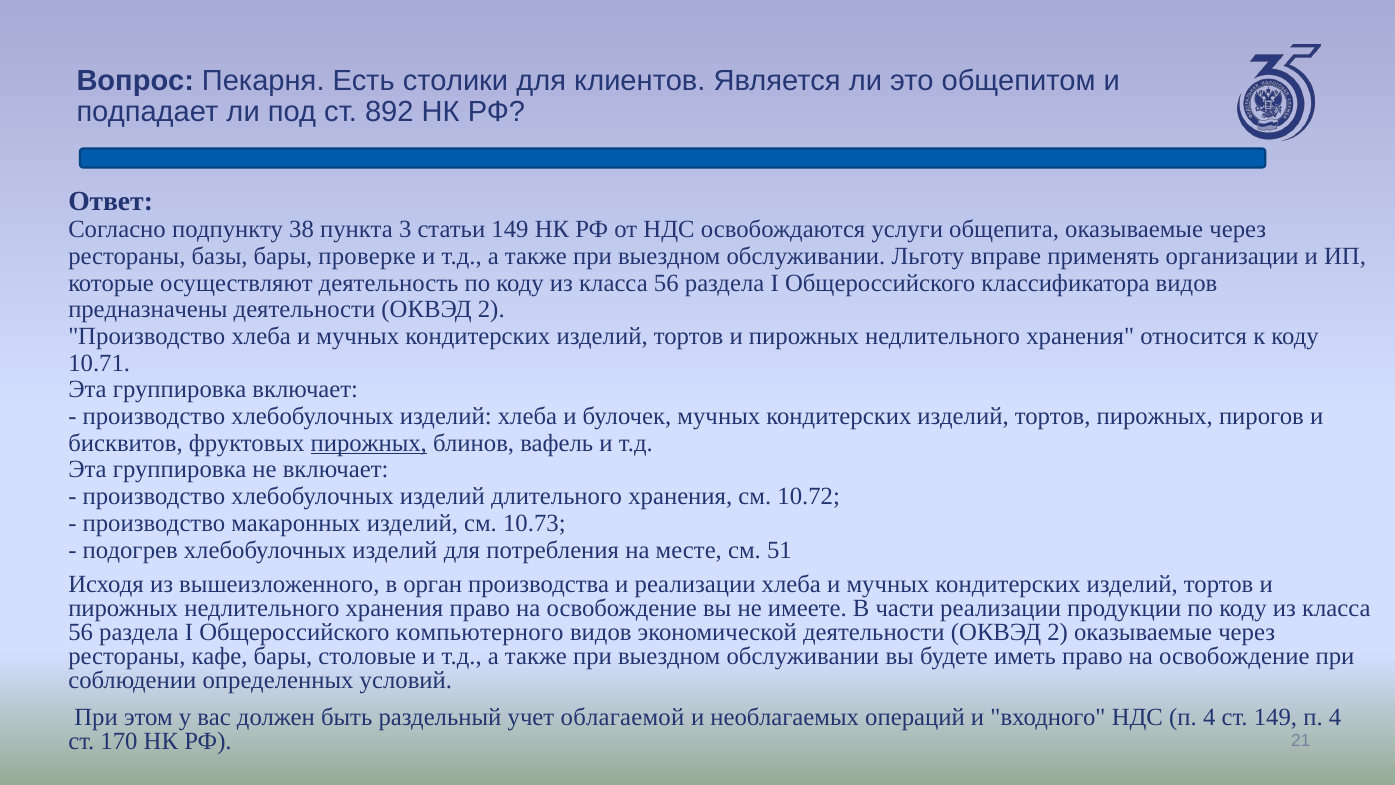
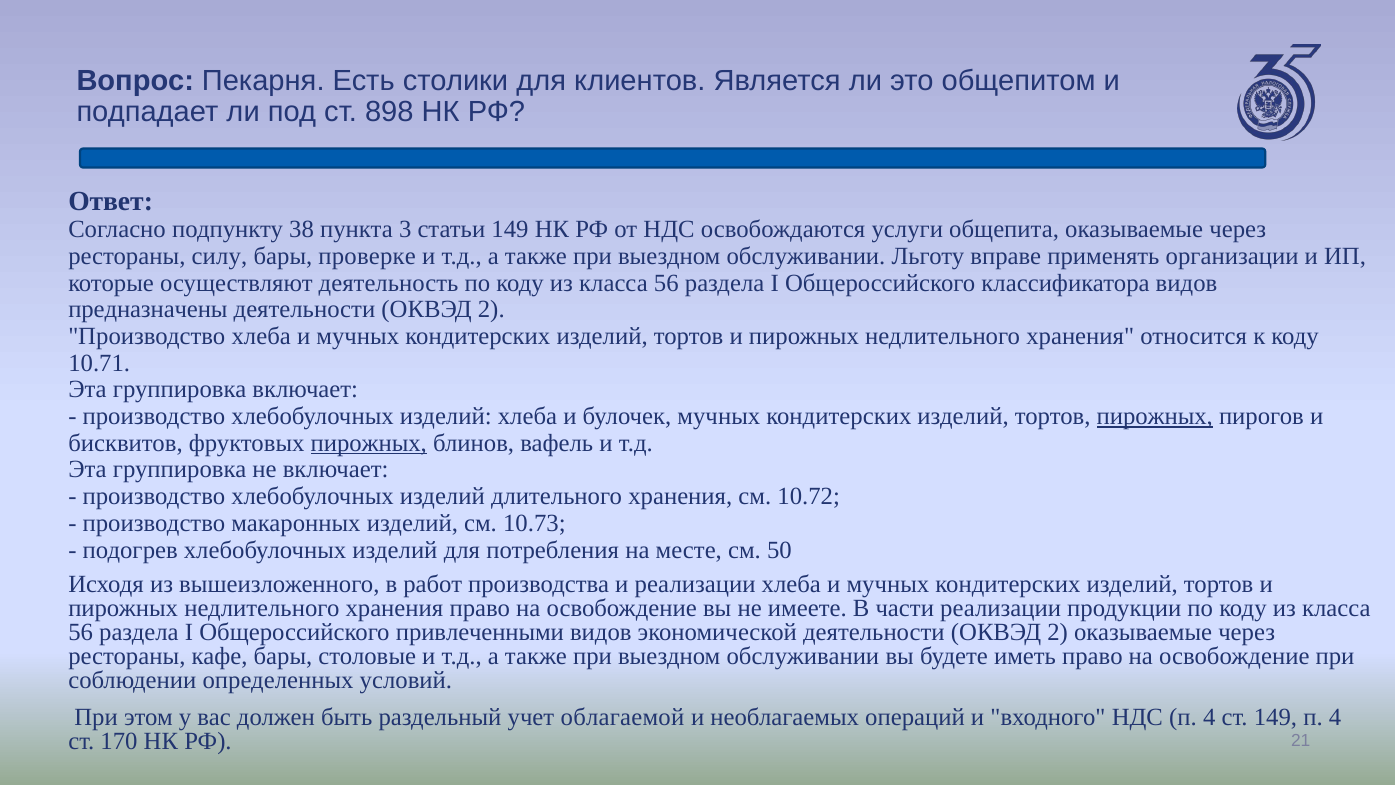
892: 892 -> 898 (389, 112)
базы: базы -> силу (219, 256)
пирожных underline: none -> present (1155, 416)
51: 51 -> 50 (779, 550)
орган: орган -> работ (433, 584)
компьютерного: компьютерного -> привлеченными (480, 632)
